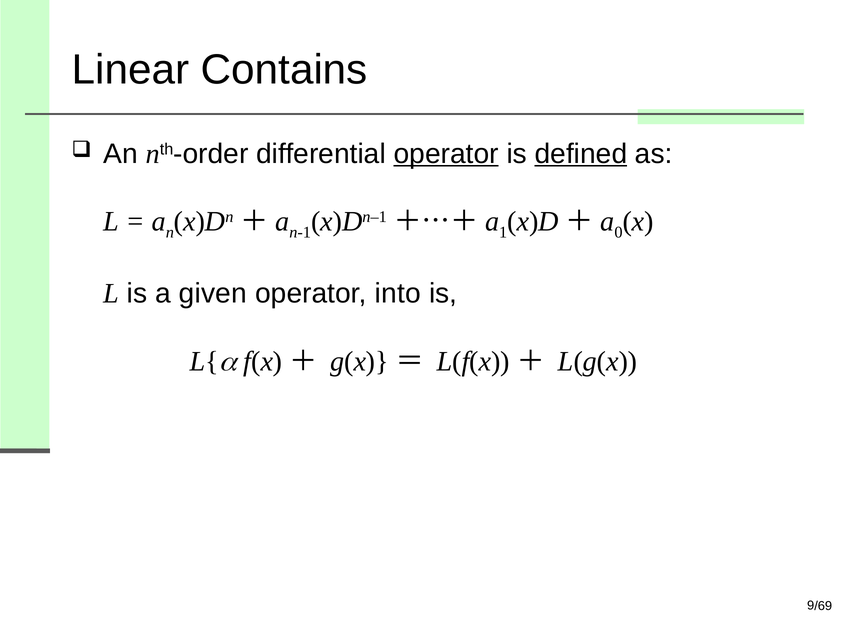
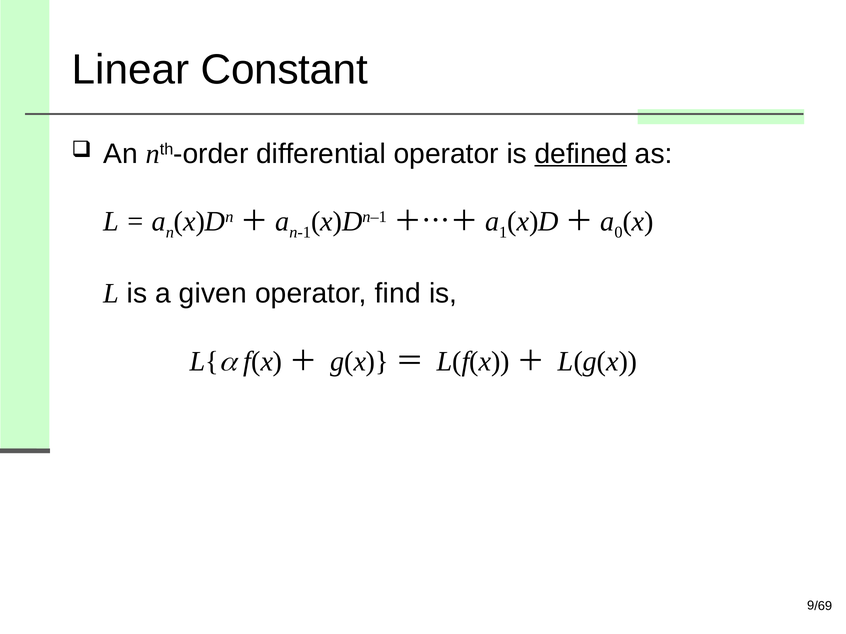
Contains: Contains -> Constant (284, 70)
operator underline: present -> none (446, 154)
into: into -> find (398, 294)
